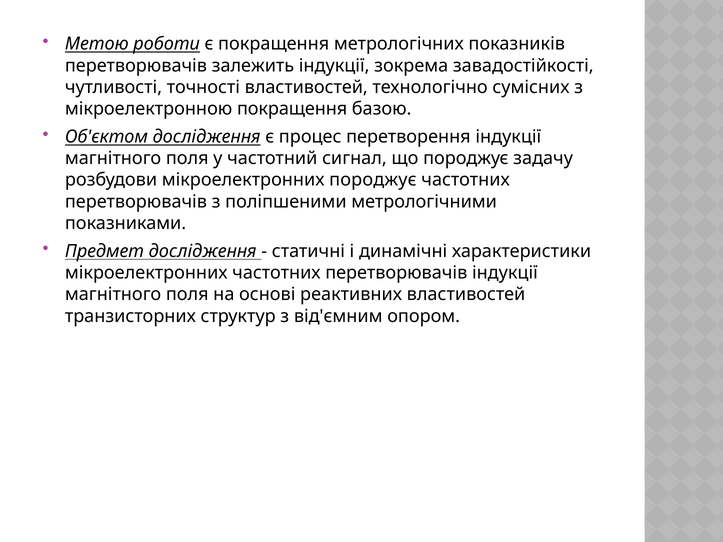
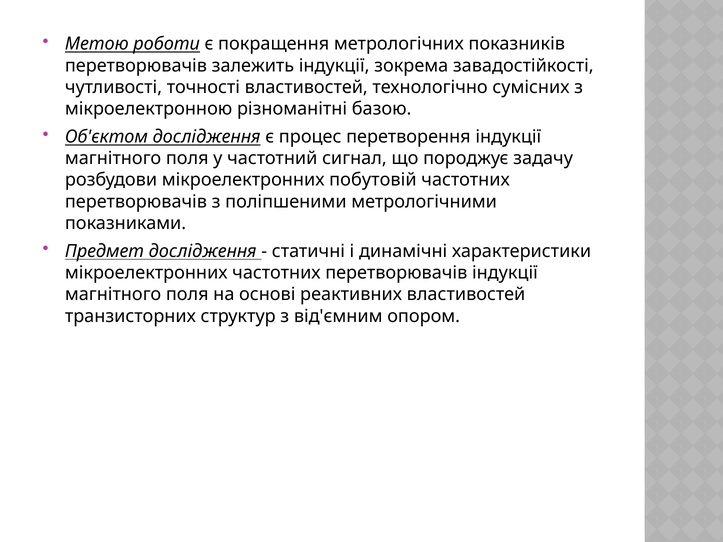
мікроелектронною покращення: покращення -> різноманітні (292, 109)
мікроелектронних породжує: породжує -> побутовій (373, 180)
